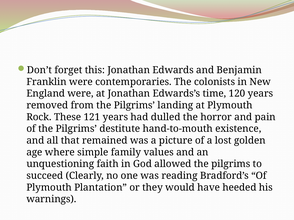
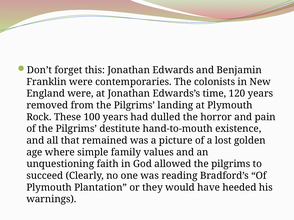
121: 121 -> 100 (92, 117)
